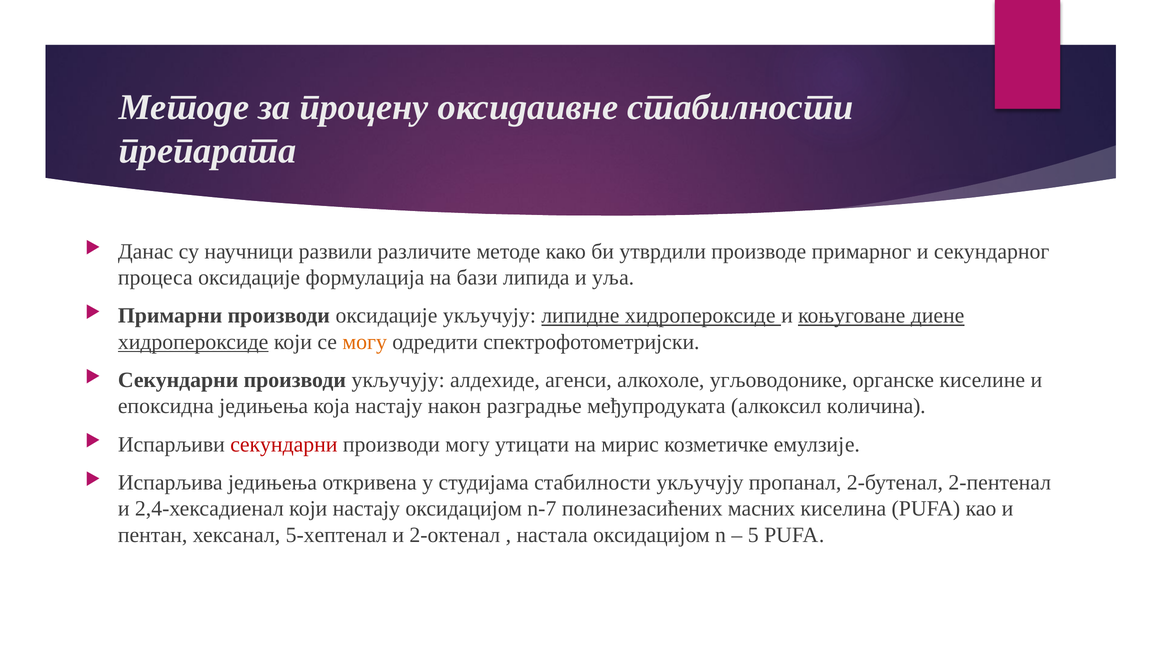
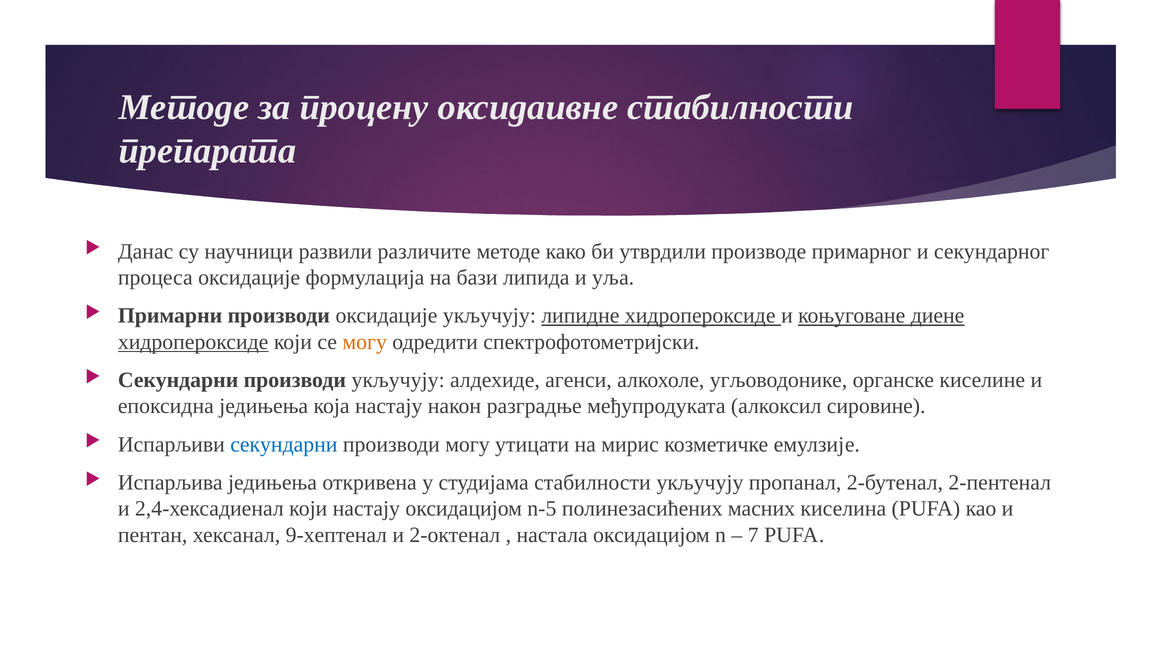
количина: количина -> сировине (876, 407)
секундарни colour: red -> blue (284, 445)
n-7: n-7 -> n-5 (542, 509)
5-хептенал: 5-хептенал -> 9-хептенал (336, 535)
5: 5 -> 7 (753, 535)
